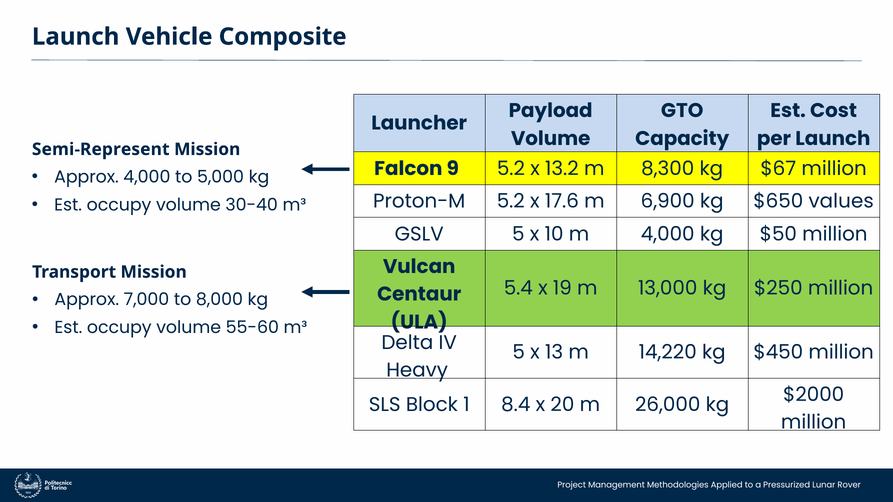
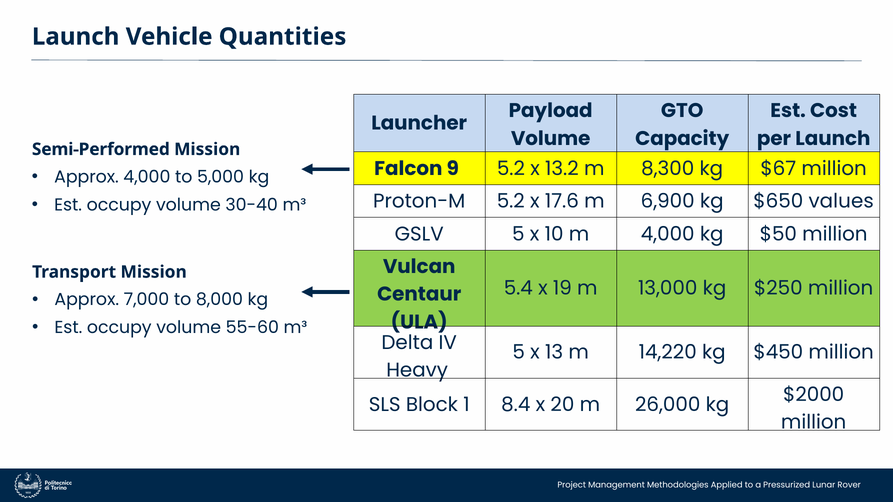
Composite: Composite -> Quantities (283, 37)
Semi-Represent: Semi-Represent -> Semi-Performed (101, 149)
